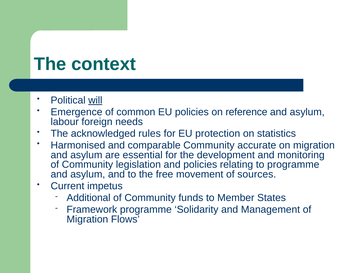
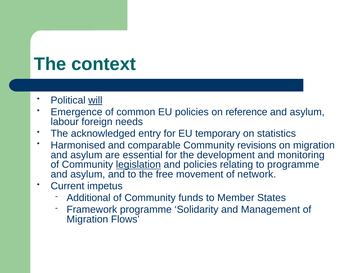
rules: rules -> entry (150, 133)
protection: protection -> temporary (218, 133)
accurate: accurate -> revisions (257, 145)
legislation underline: none -> present (138, 165)
sources: sources -> network (257, 174)
